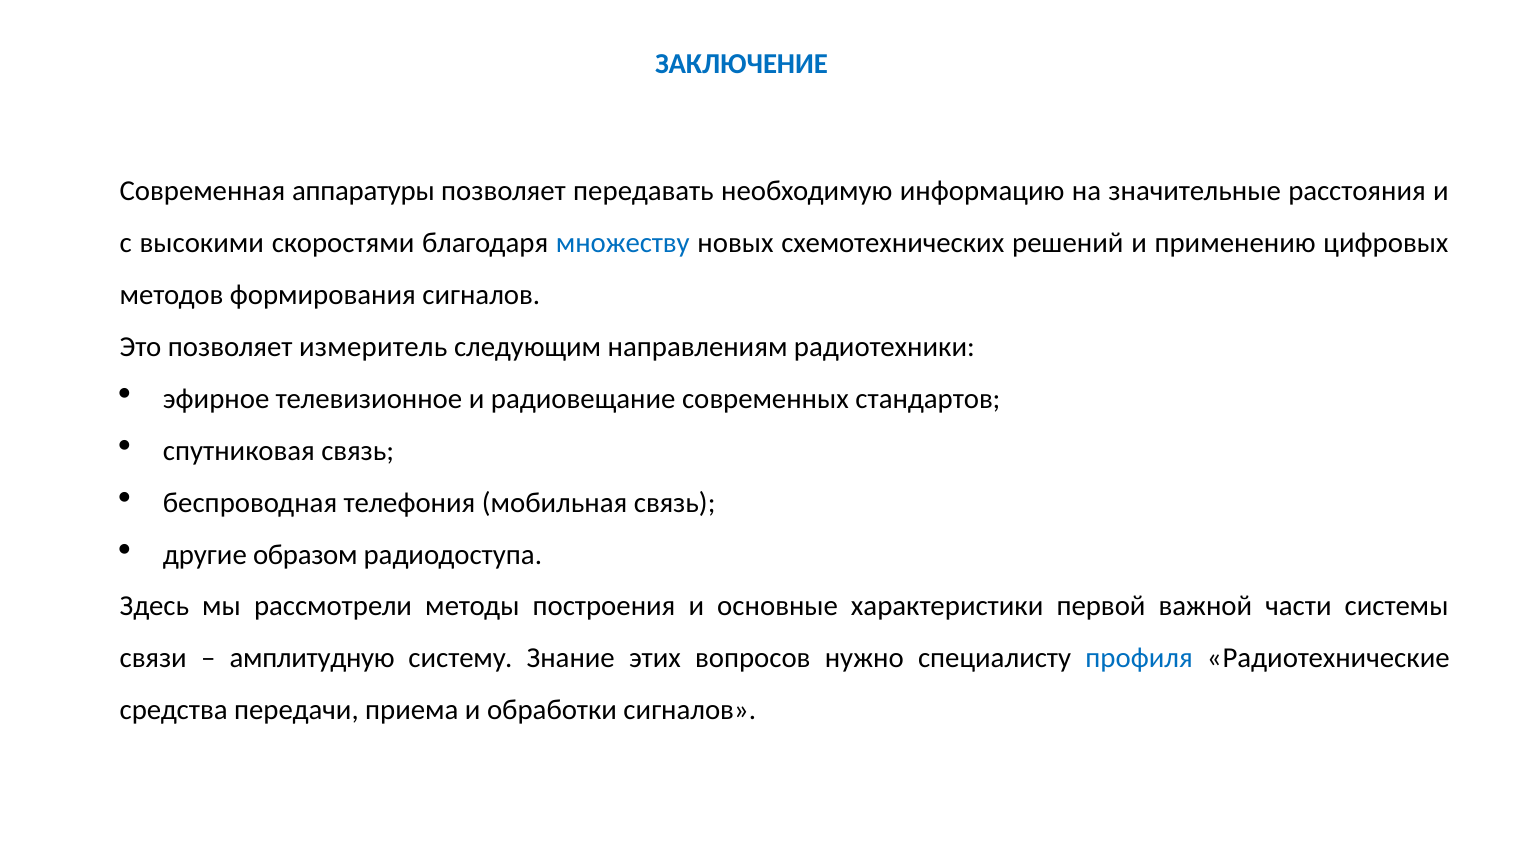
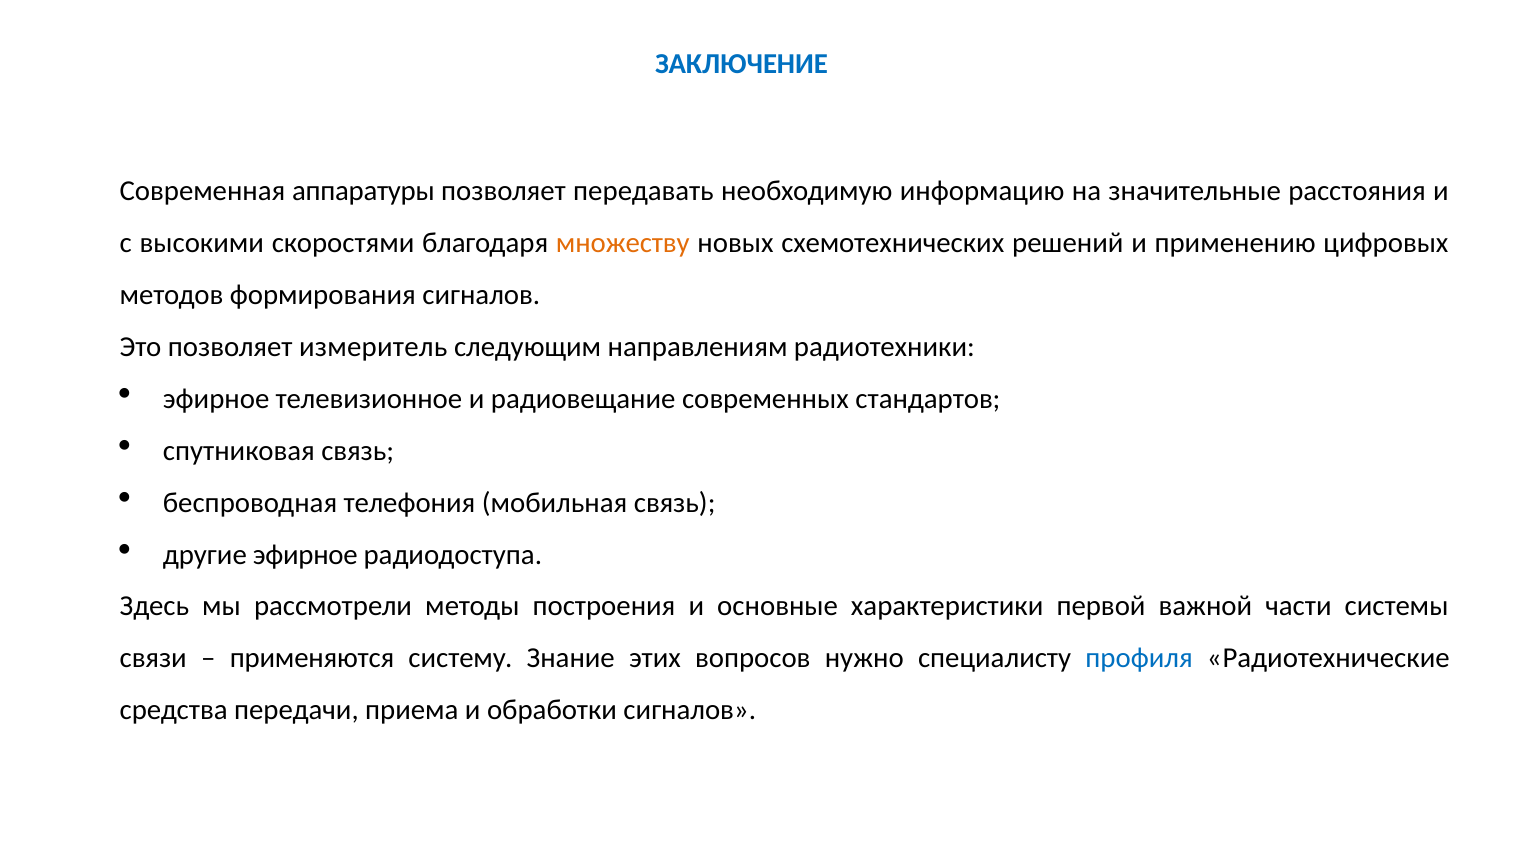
множеству colour: blue -> orange (623, 243)
другие образом: образом -> эфирное (305, 555)
амплитудную: амплитудную -> применяются (312, 658)
